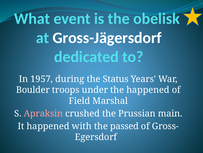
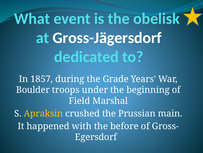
1957: 1957 -> 1857 (42, 79)
Status: Status -> Grade (116, 79)
the happened: happened -> beginning (148, 90)
Apraksin colour: pink -> yellow (43, 113)
passed: passed -> before (124, 126)
